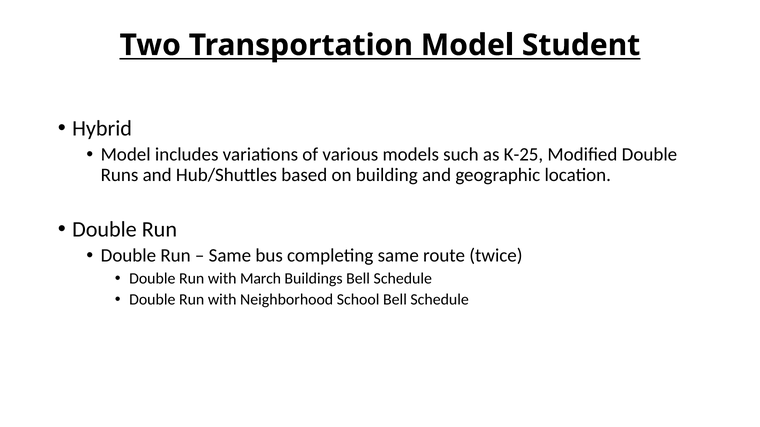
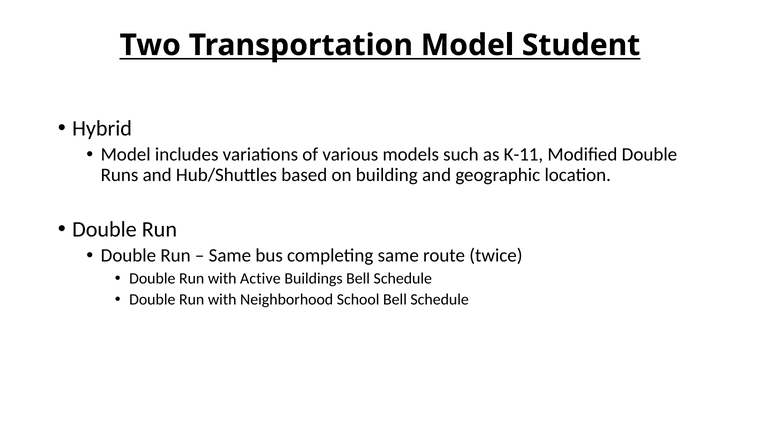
K-25: K-25 -> K-11 (523, 155)
March: March -> Active (260, 279)
